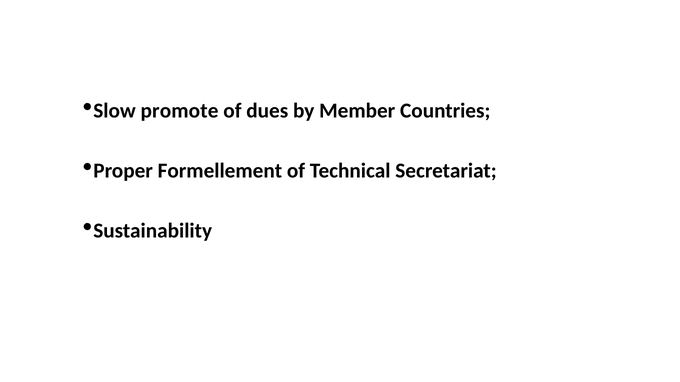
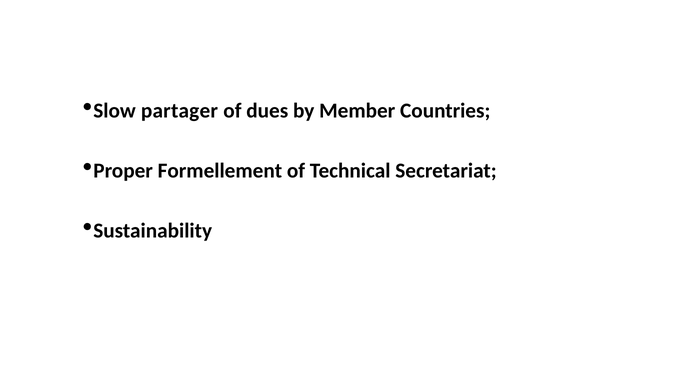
promote: promote -> partager (179, 111)
